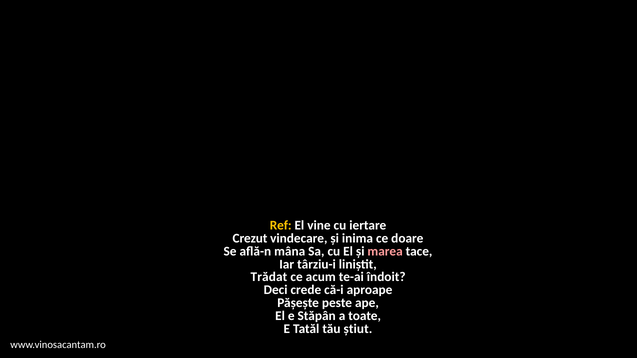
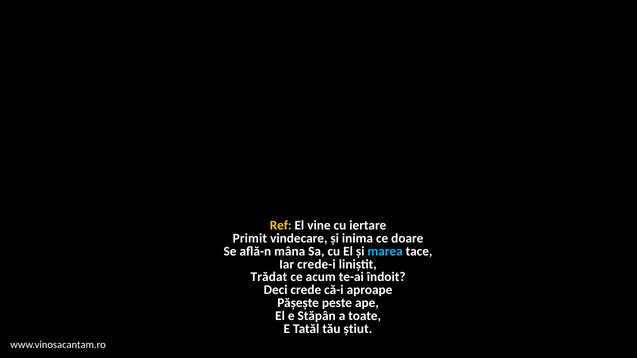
Crezut: Crezut -> Primit (250, 239)
marea colour: pink -> light blue (385, 252)
târziu-i: târziu-i -> crede-i (316, 264)
